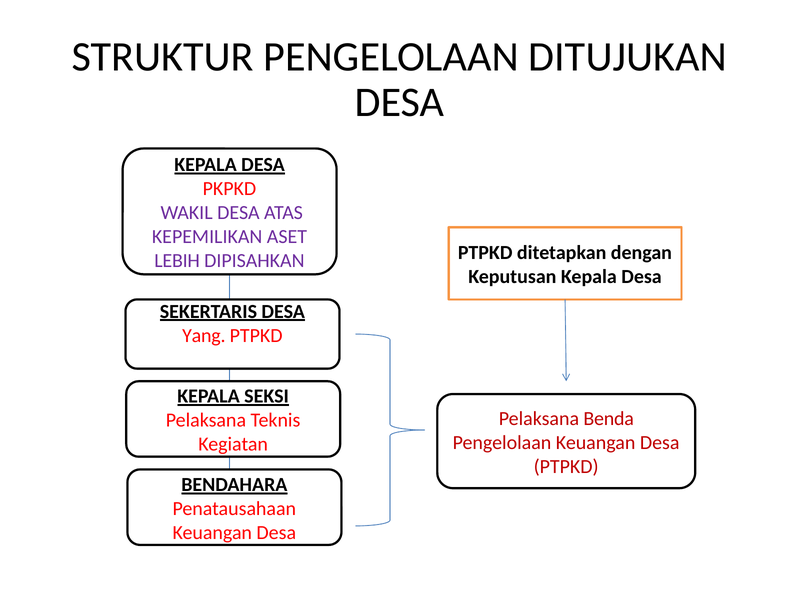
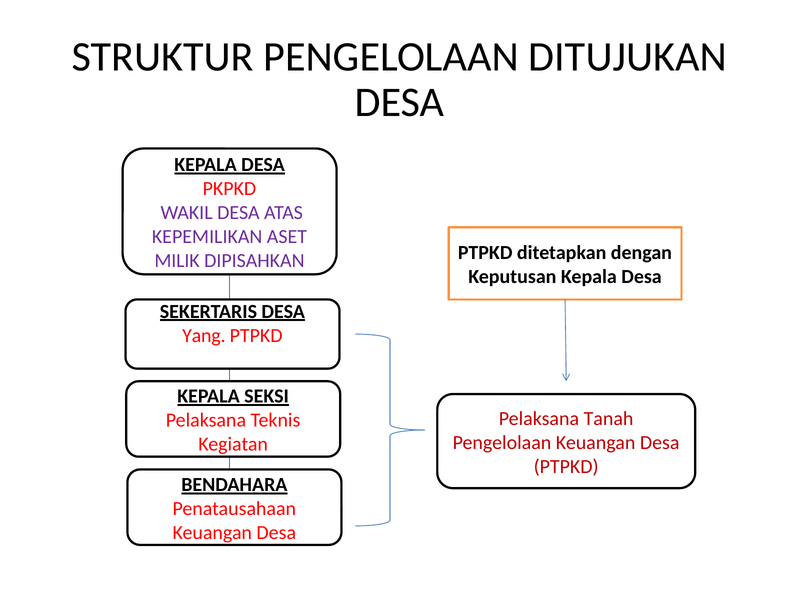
LEBIH: LEBIH -> MILIK (177, 261)
Benda: Benda -> Tanah (609, 419)
